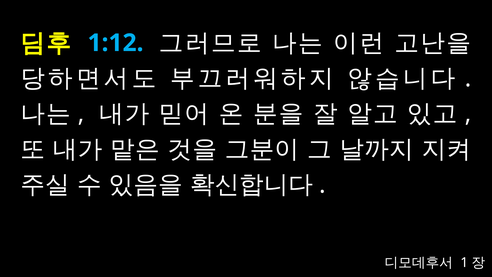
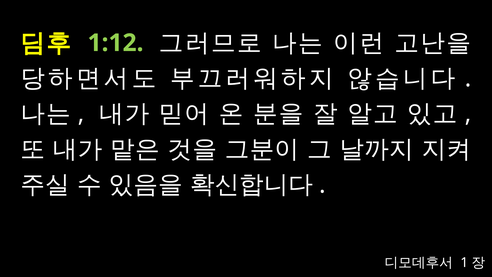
1:12 colour: light blue -> light green (116, 43)
